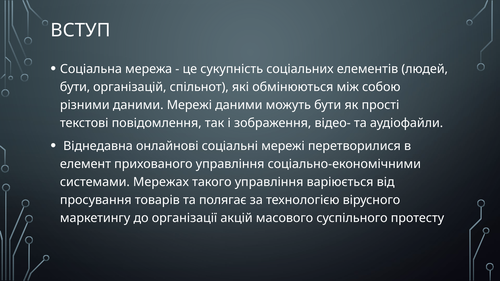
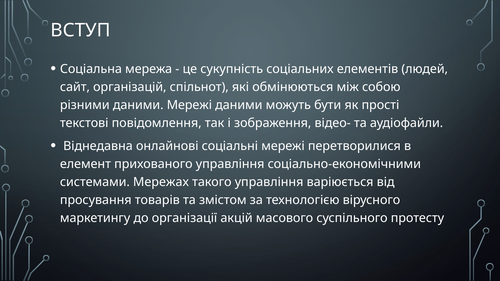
бути: бути -> сайт (75, 87)
полягає: полягає -> змістом (223, 200)
